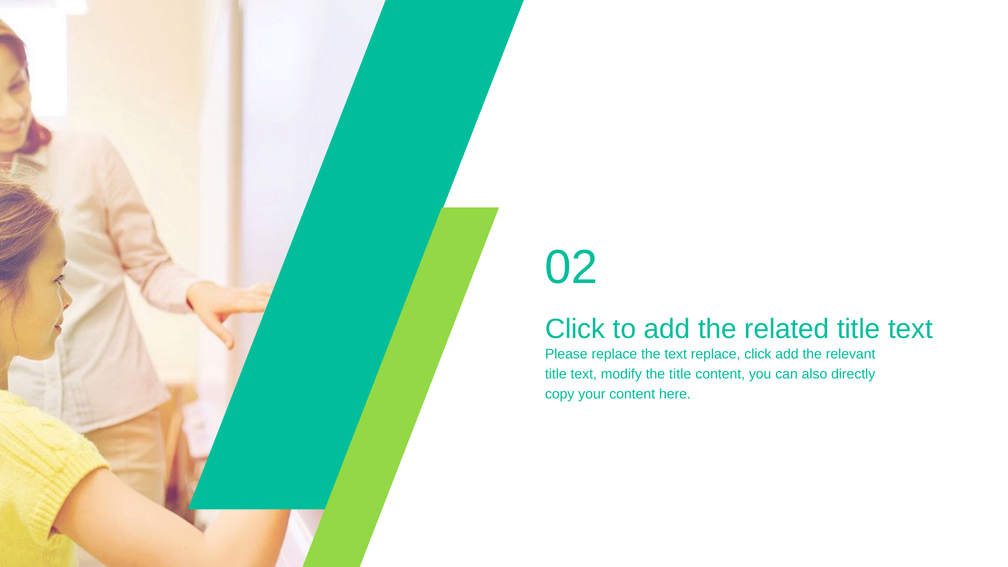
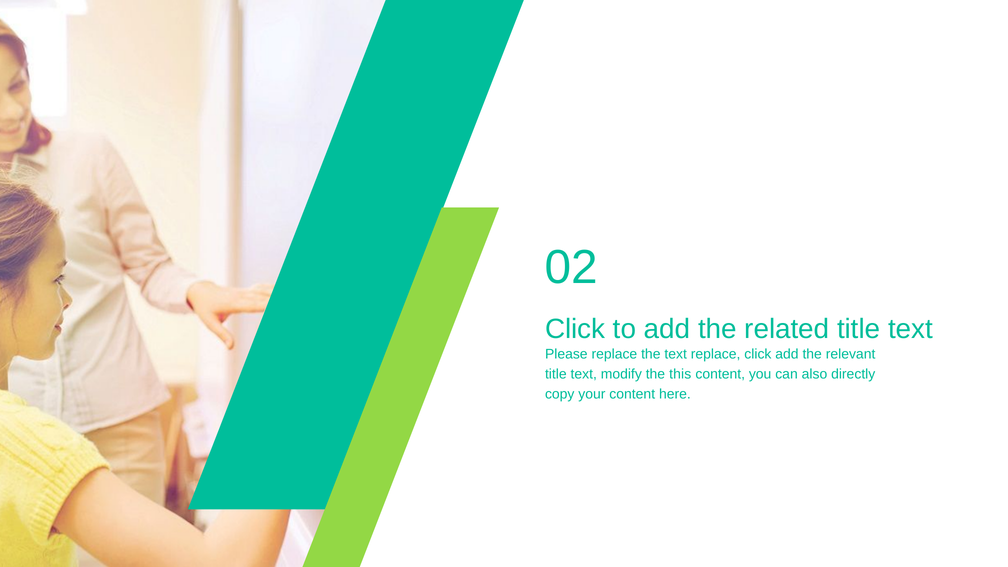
the title: title -> this (680, 374)
